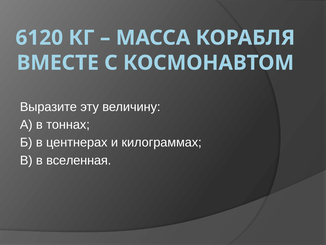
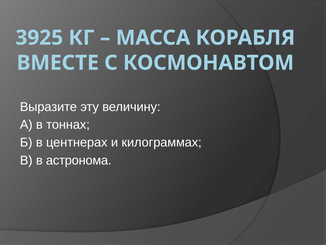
6120: 6120 -> 3925 (39, 38)
вселенная: вселенная -> астронома (79, 160)
